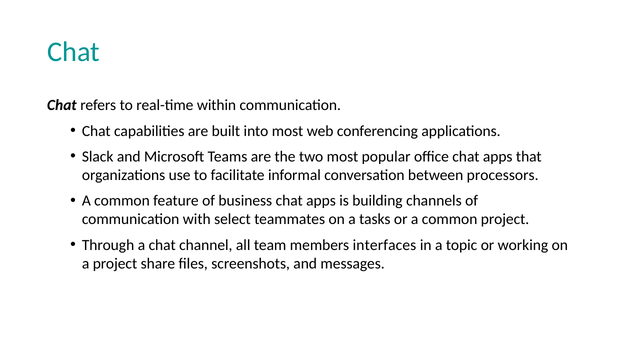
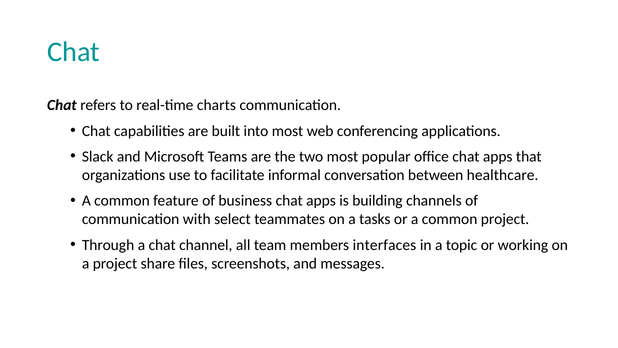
within: within -> charts (216, 105)
processors: processors -> healthcare (503, 175)
